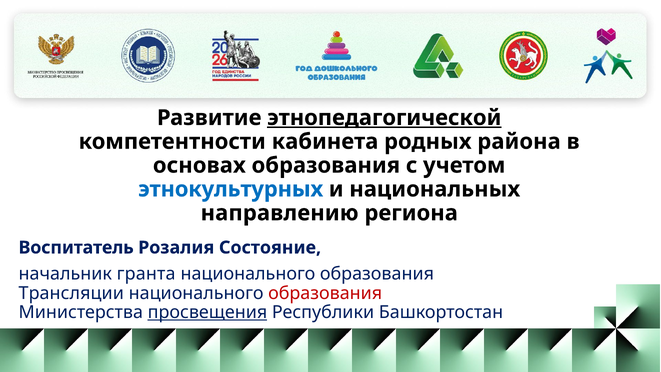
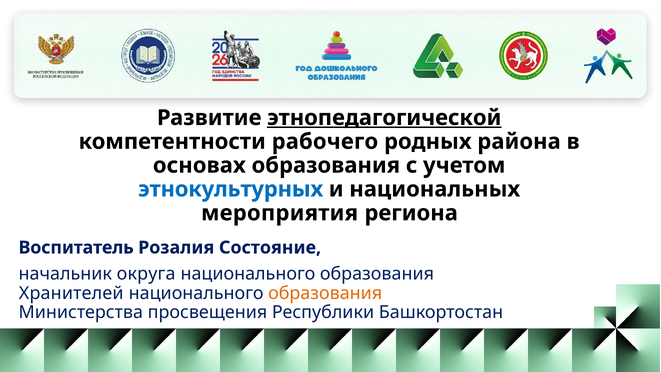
кабинета: кабинета -> рабочего (325, 141)
направлению: направлению -> мероприятия (280, 213)
гранта: гранта -> округа (146, 274)
Трансляции: Трансляции -> Хранителей (71, 293)
образования colour: red -> orange (325, 293)
просвещения underline: present -> none (207, 312)
